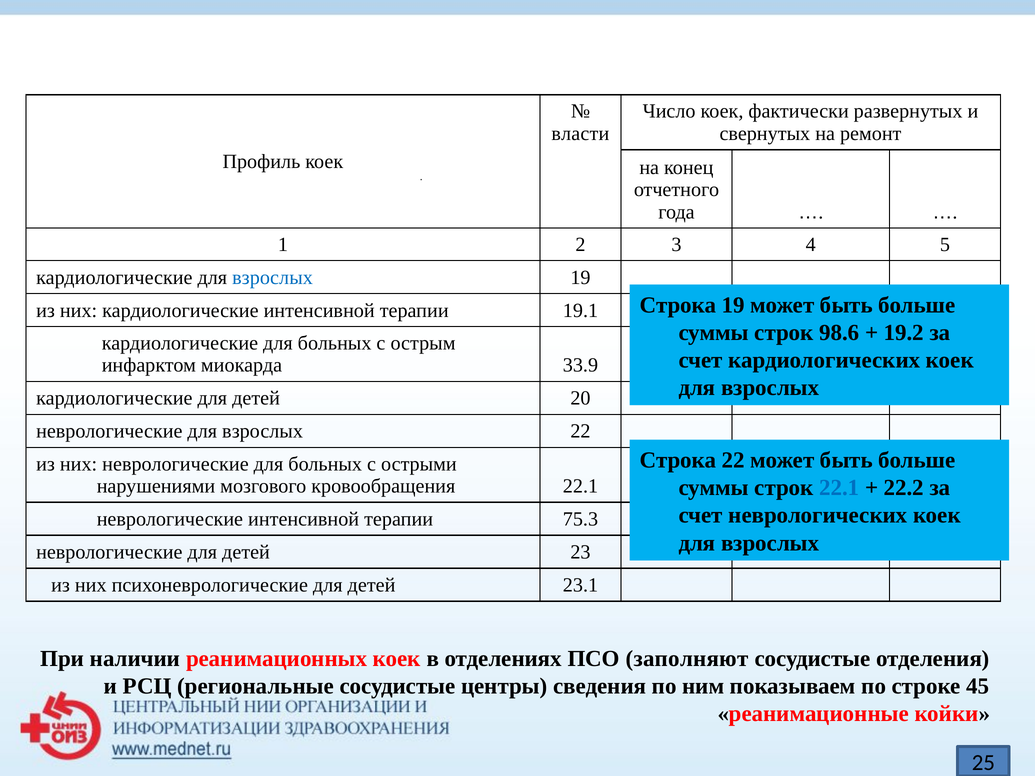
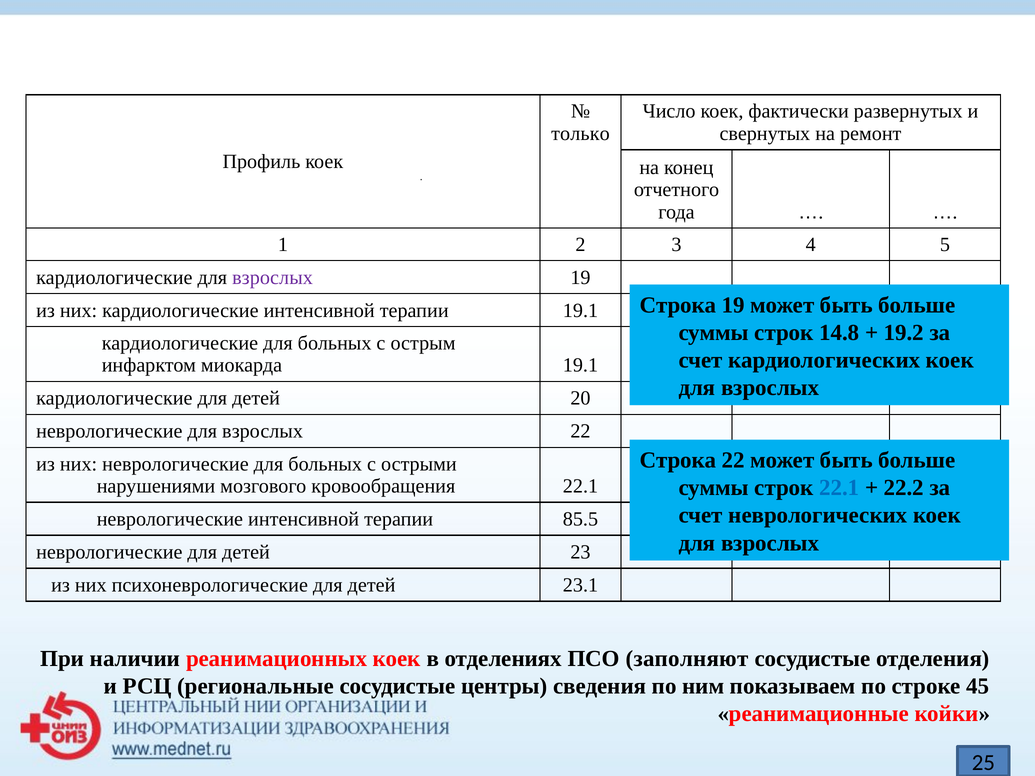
власти: власти -> только (580, 134)
взрослых colour: blue -> purple (273, 278)
98.6: 98.6 -> 14.8 (839, 333)
миокарда 33.9: 33.9 -> 19.1 (580, 365)
75.3: 75.3 -> 85.5 (580, 519)
